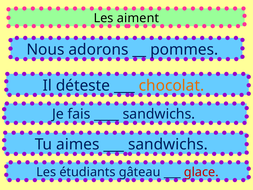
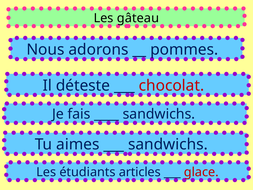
aiment: aiment -> gâteau (138, 18)
chocolat colour: orange -> red (171, 85)
gâteau: gâteau -> articles (140, 172)
